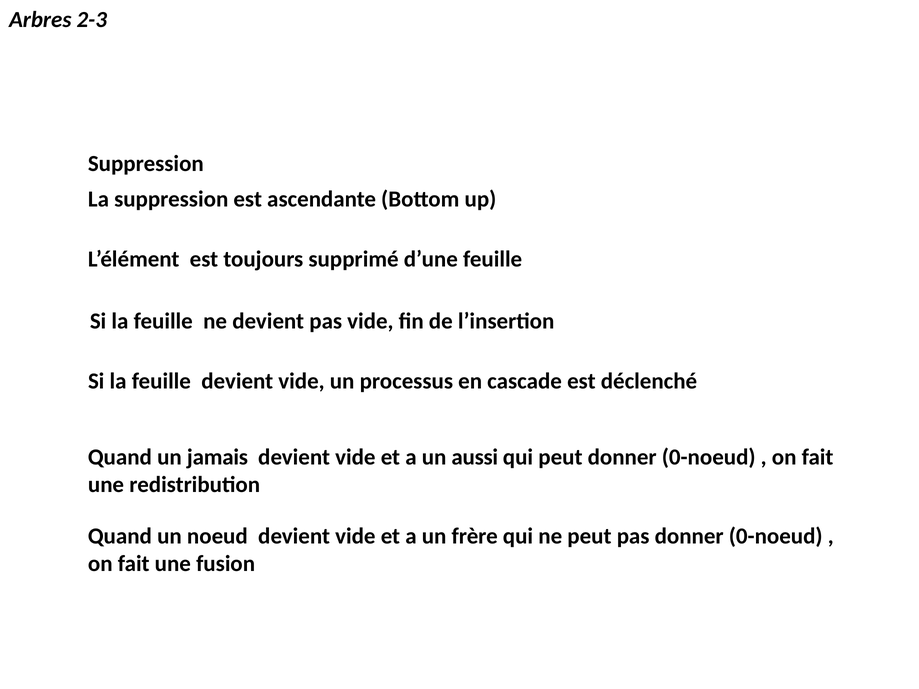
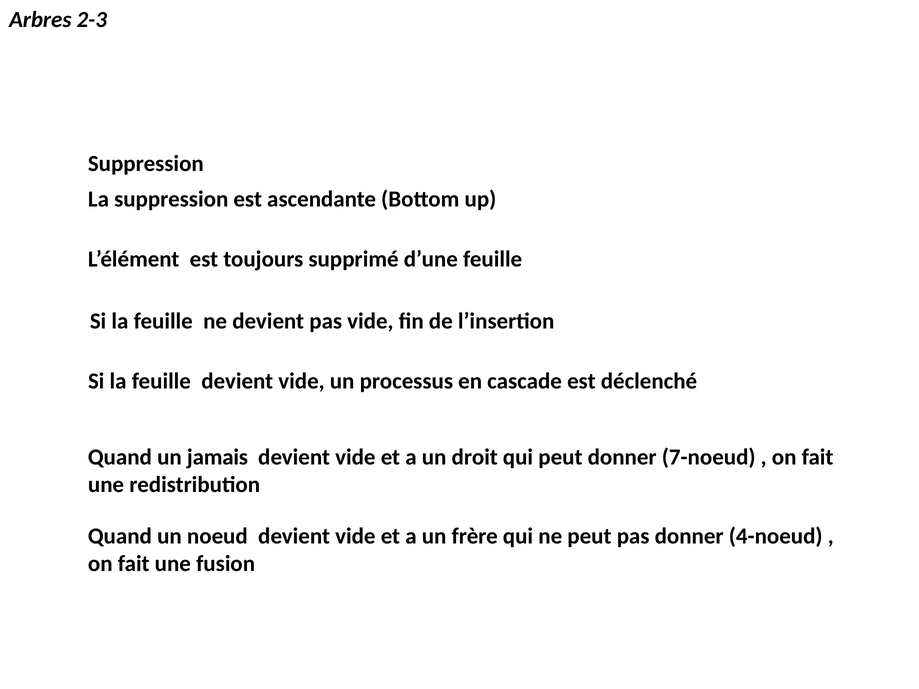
aussi: aussi -> droit (475, 457)
peut donner 0-noeud: 0-noeud -> 7-noeud (709, 457)
pas donner 0-noeud: 0-noeud -> 4-noeud (776, 536)
